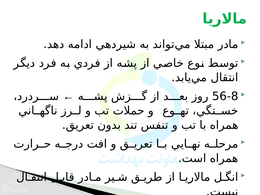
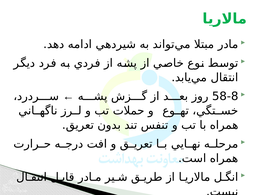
56-8: 56-8 -> 58-8 (225, 96)
